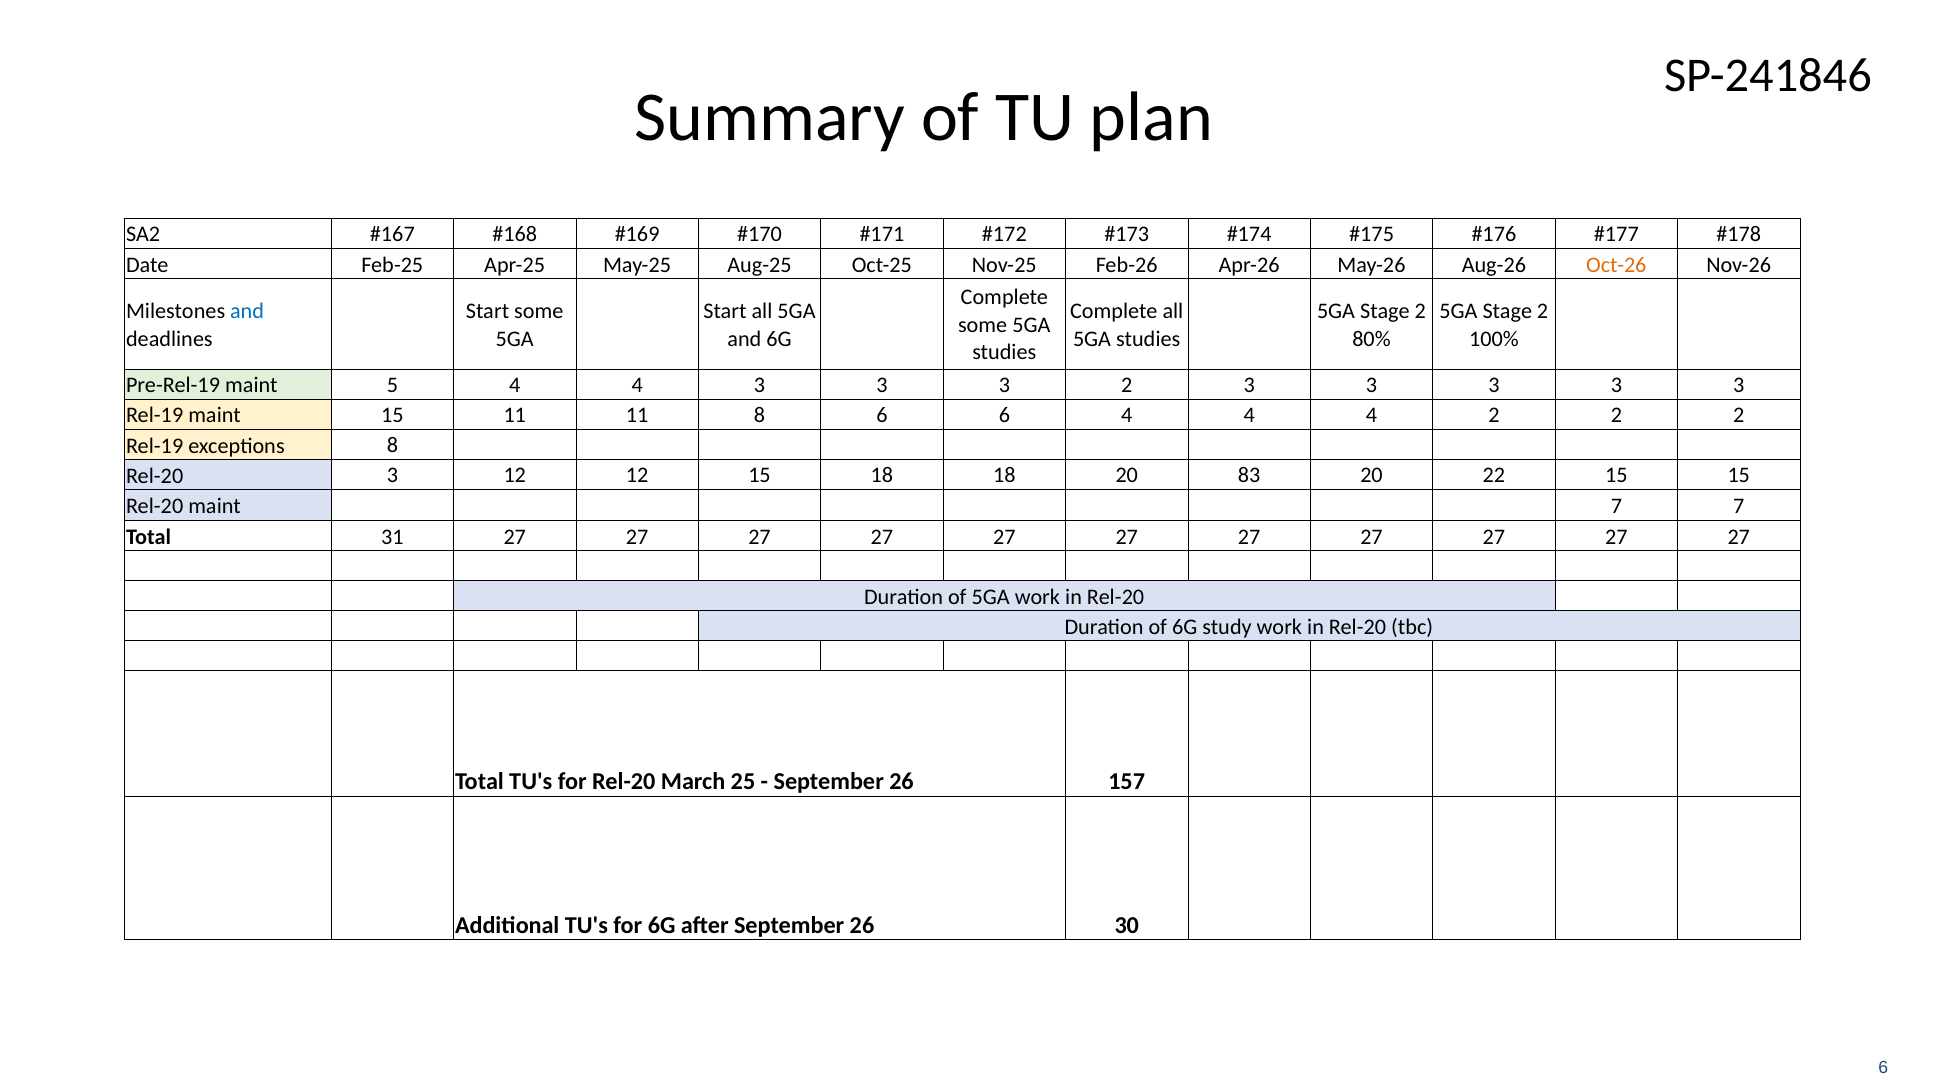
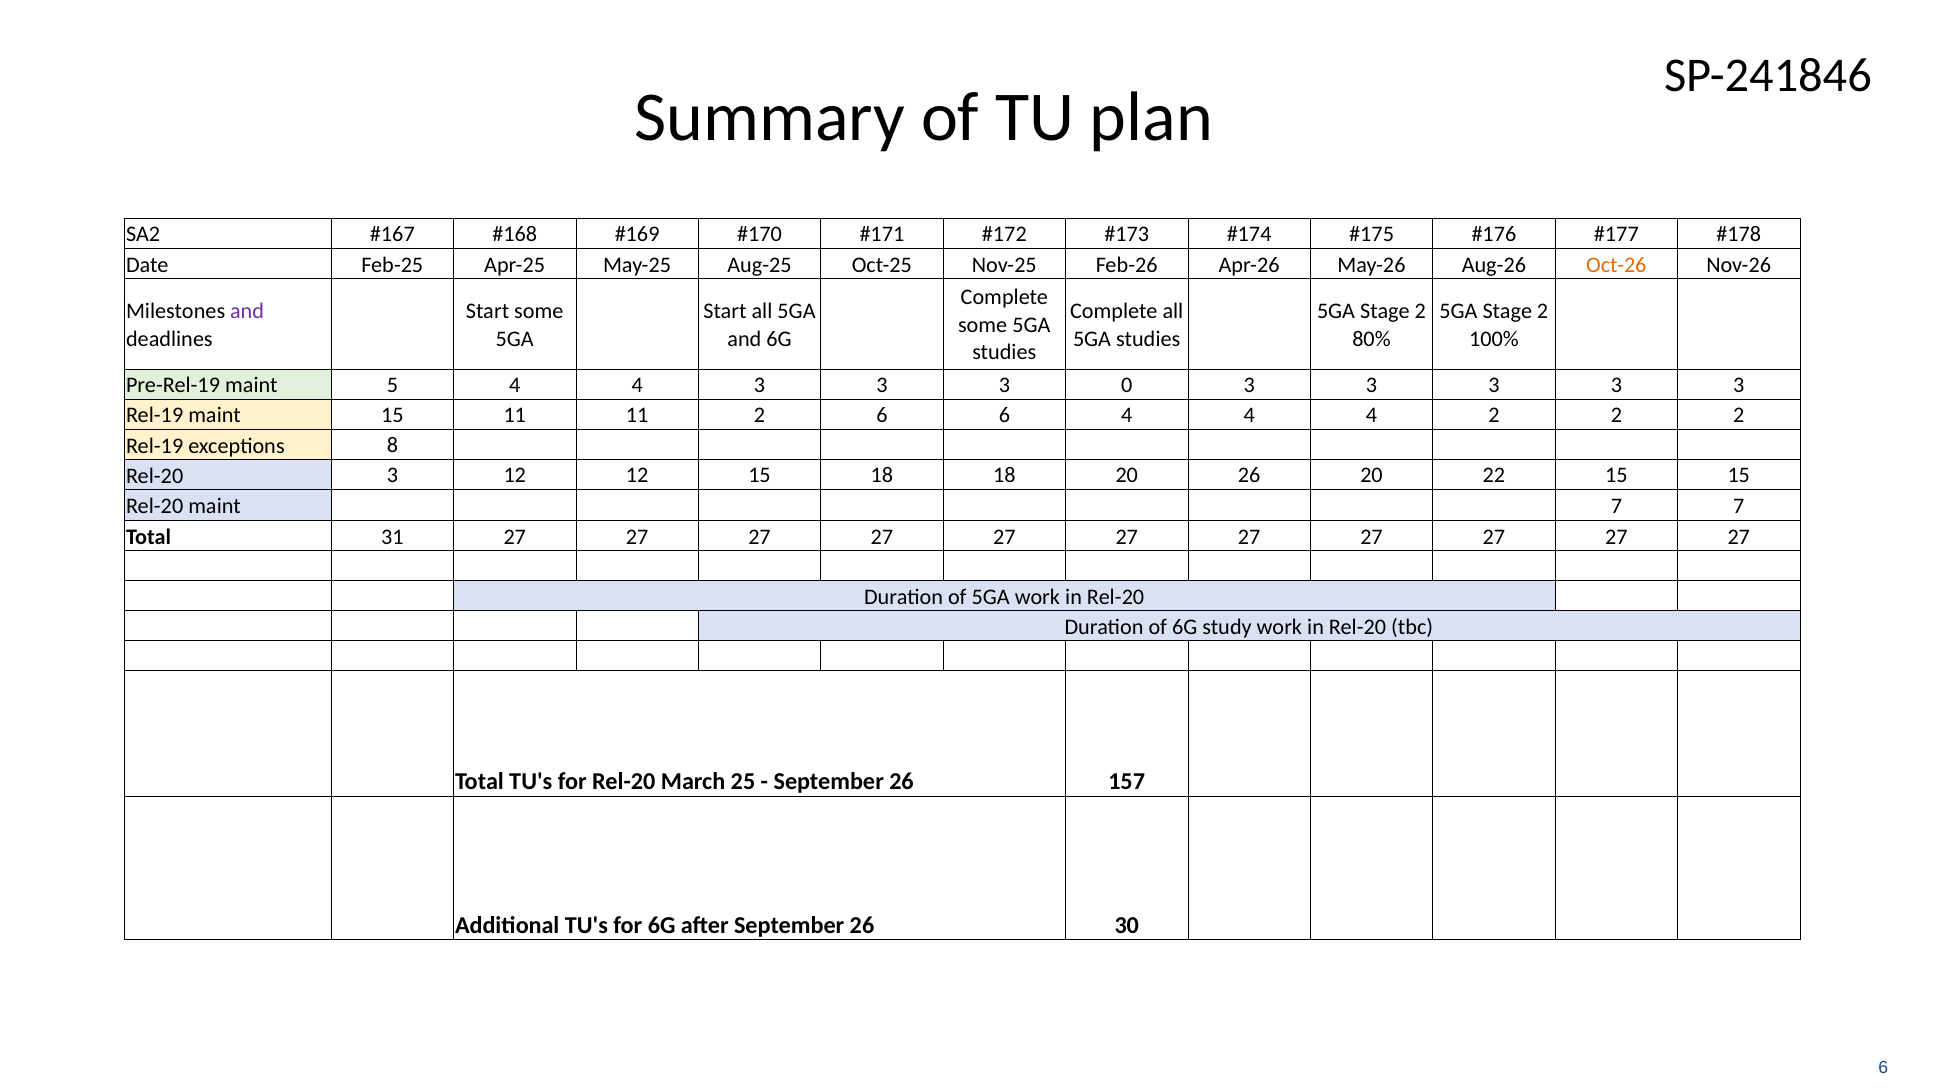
and colour: blue -> purple (247, 311)
3 2: 2 -> 0 (1127, 385)
11 8: 8 -> 2 (760, 415)
20 83: 83 -> 26 (1249, 475)
